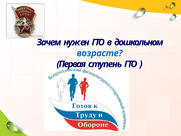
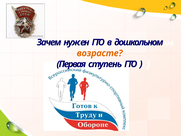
возрасте colour: blue -> orange (100, 53)
